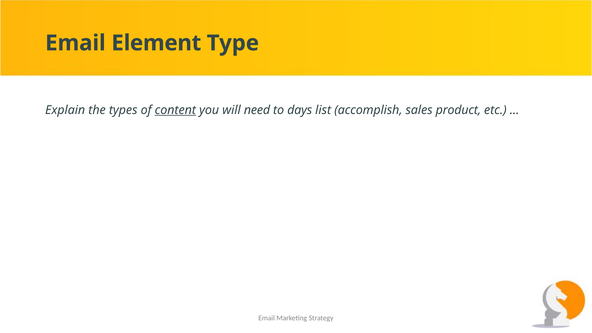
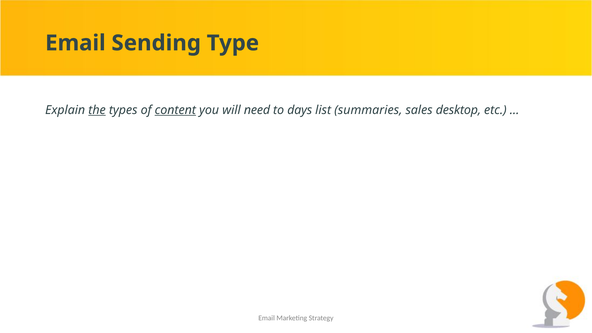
Element: Element -> Sending (156, 43)
the underline: none -> present (97, 110)
accomplish: accomplish -> summaries (368, 110)
product: product -> desktop (458, 110)
